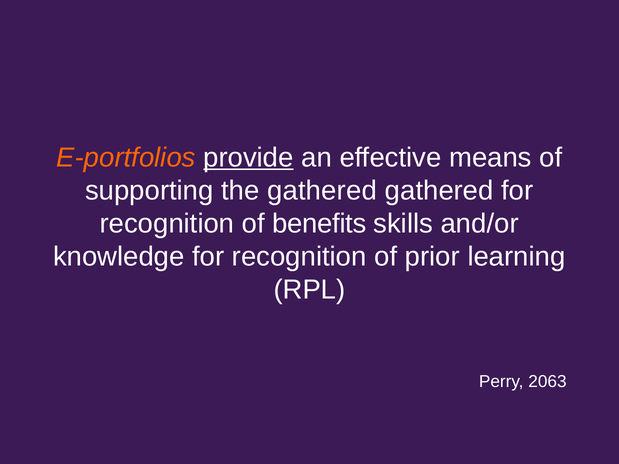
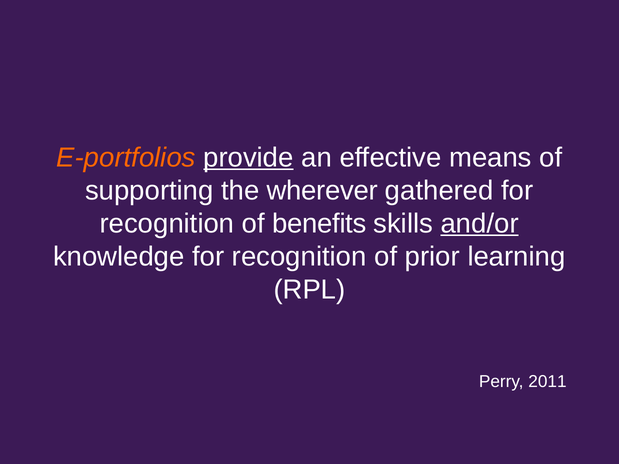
the gathered: gathered -> wherever (322, 191)
and/or underline: none -> present (480, 224)
2063: 2063 -> 2011 (547, 382)
